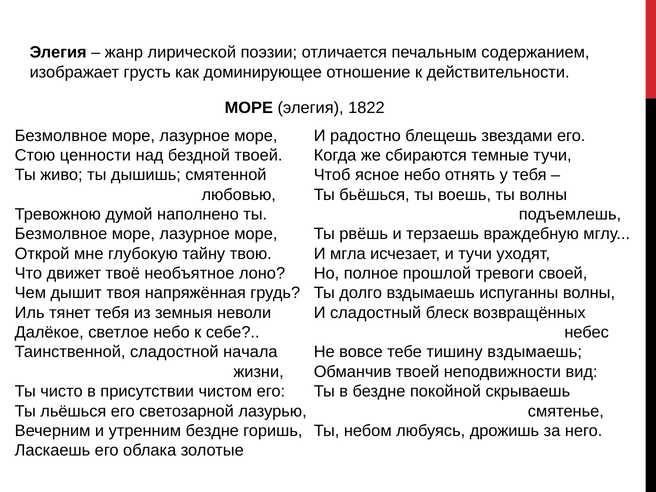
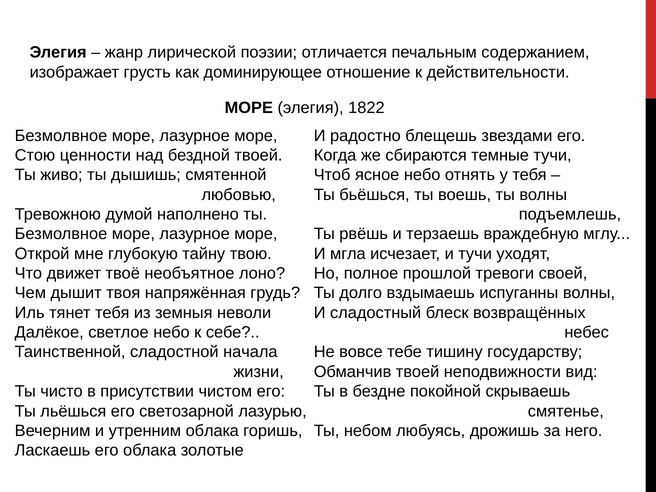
тишину вздымаешь: вздымаешь -> государству (535, 352)
утренним бездне: бездне -> облака (212, 431)
